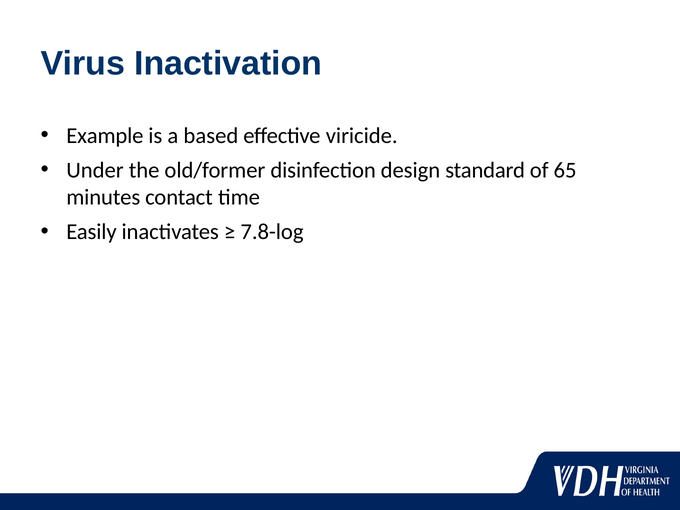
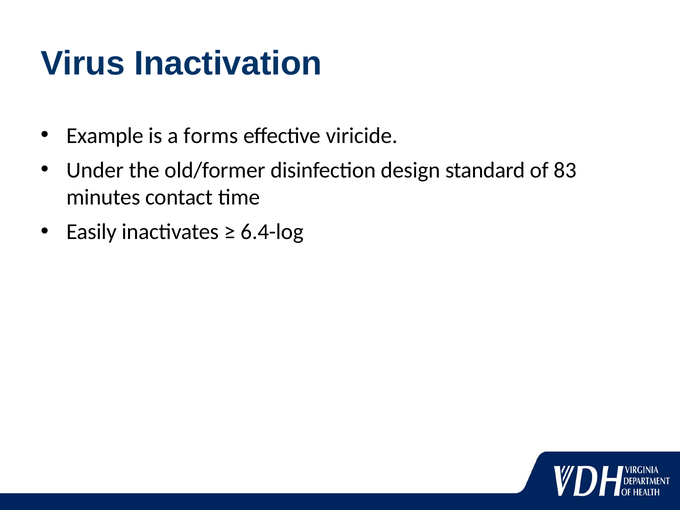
based: based -> forms (211, 136)
65: 65 -> 83 (565, 170)
7.8-log: 7.8-log -> 6.4-log (272, 232)
